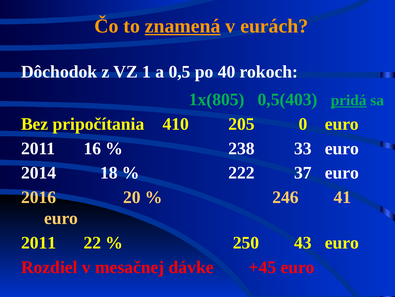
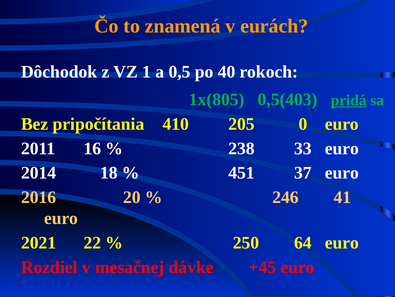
znamená underline: present -> none (183, 26)
222: 222 -> 451 (242, 172)
2011: 2011 -> 2021 (39, 242)
43: 43 -> 64 (303, 242)
